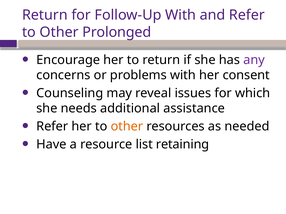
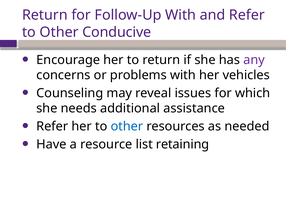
Prolonged: Prolonged -> Conducive (117, 32)
consent: consent -> vehicles (246, 75)
other colour: orange -> blue (127, 127)
